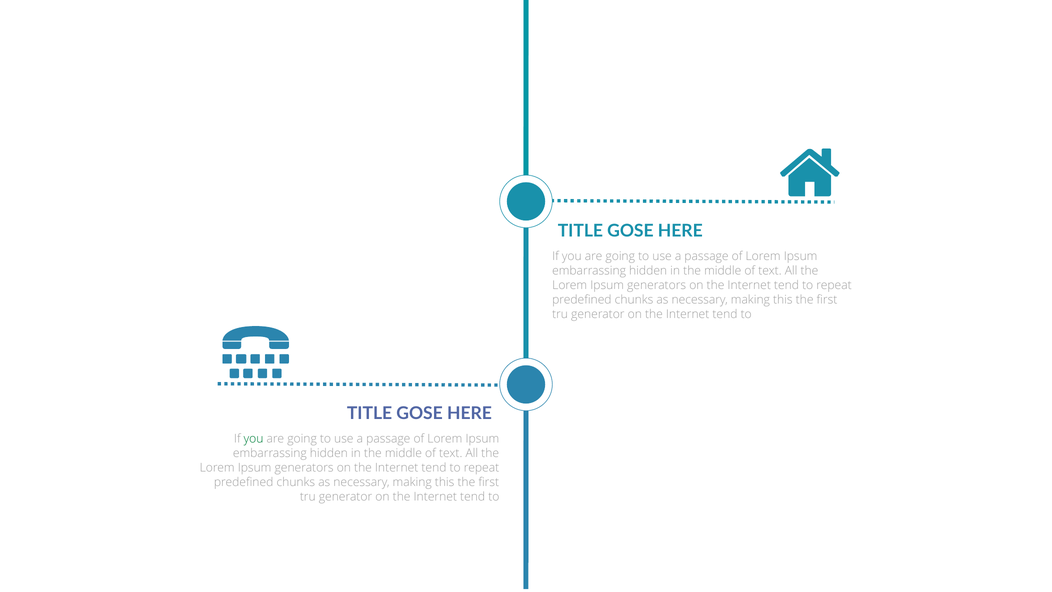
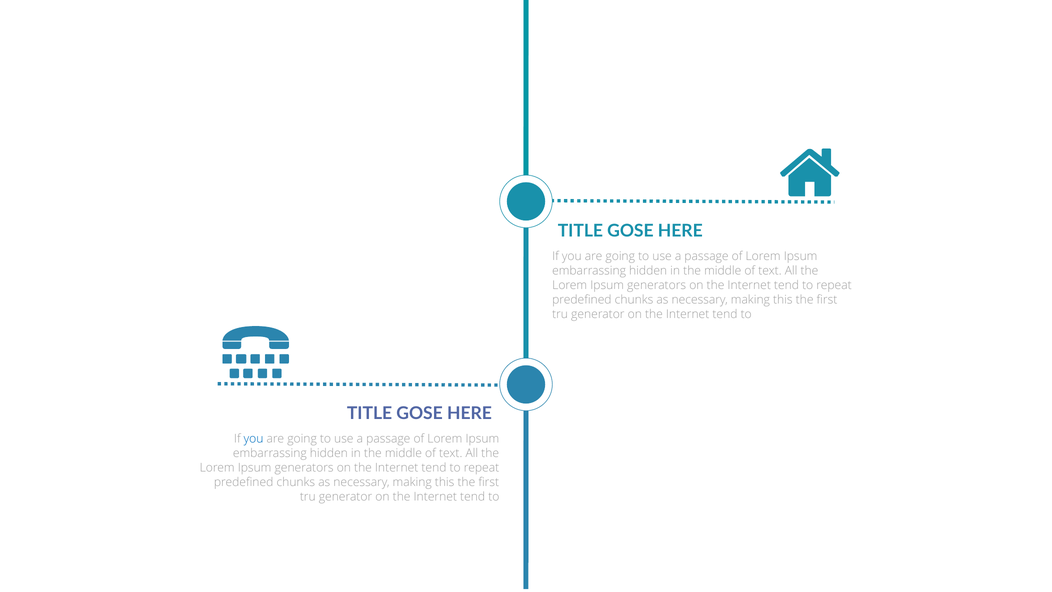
you colour: green -> blue (254, 439)
